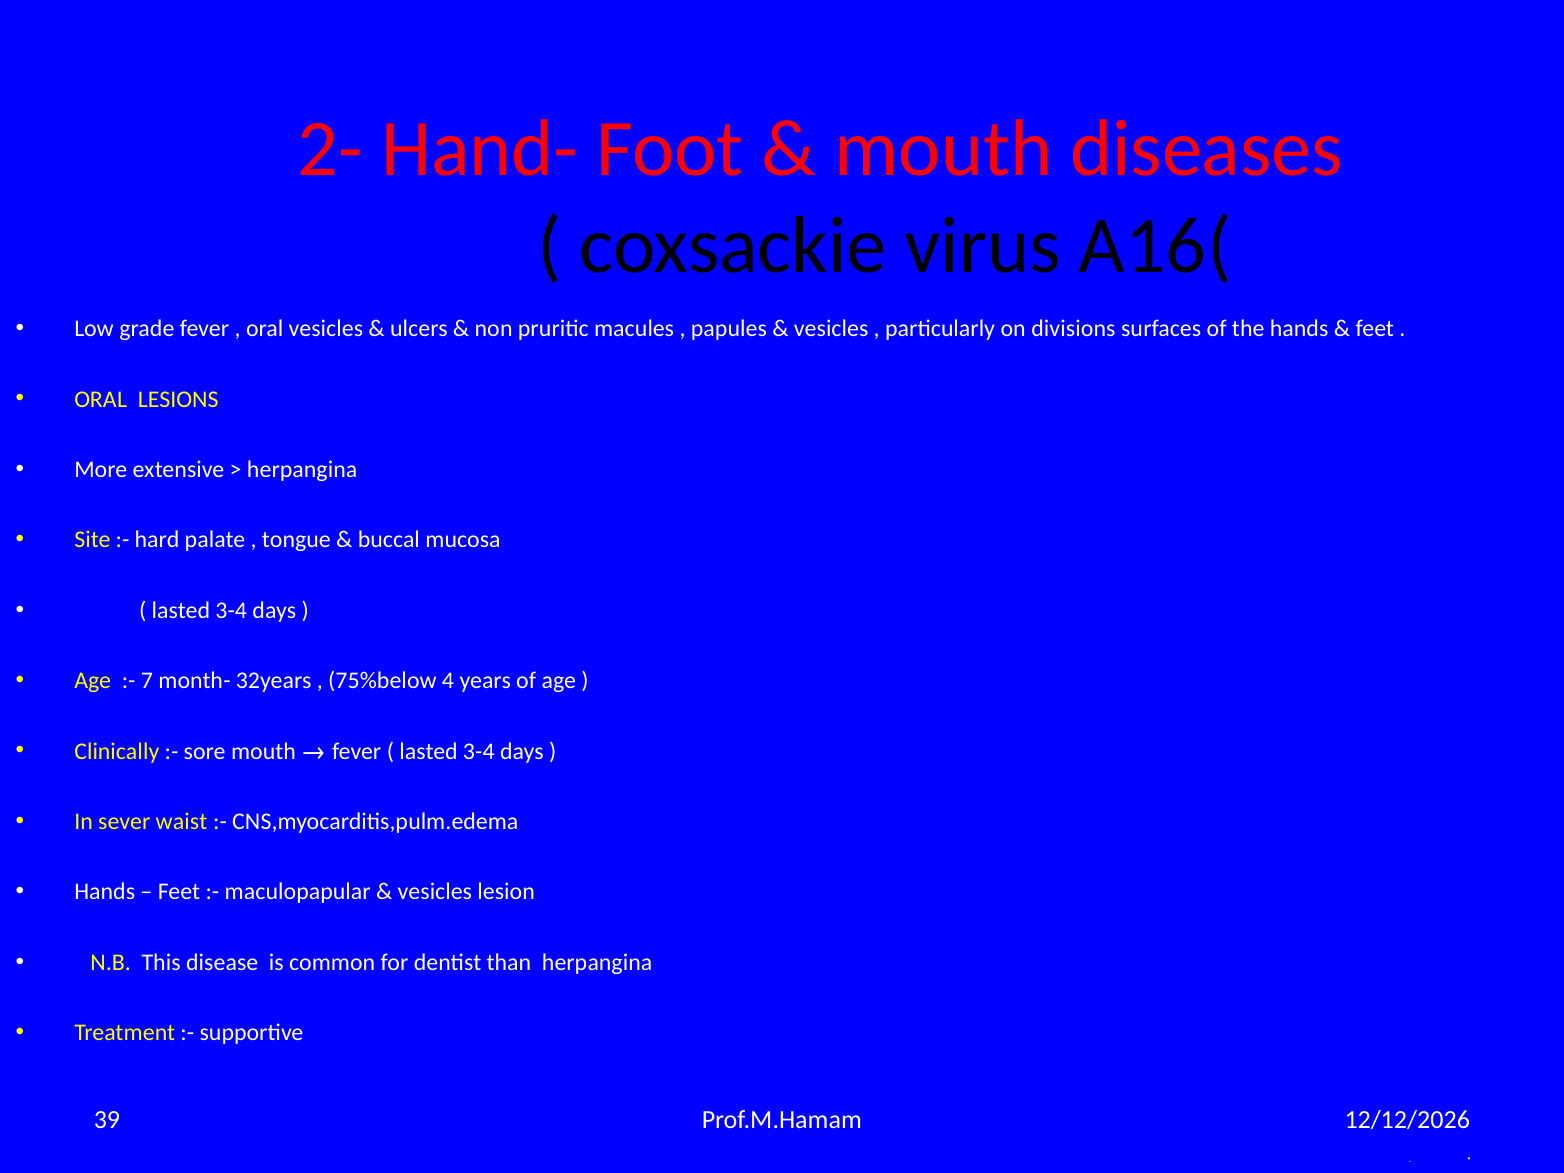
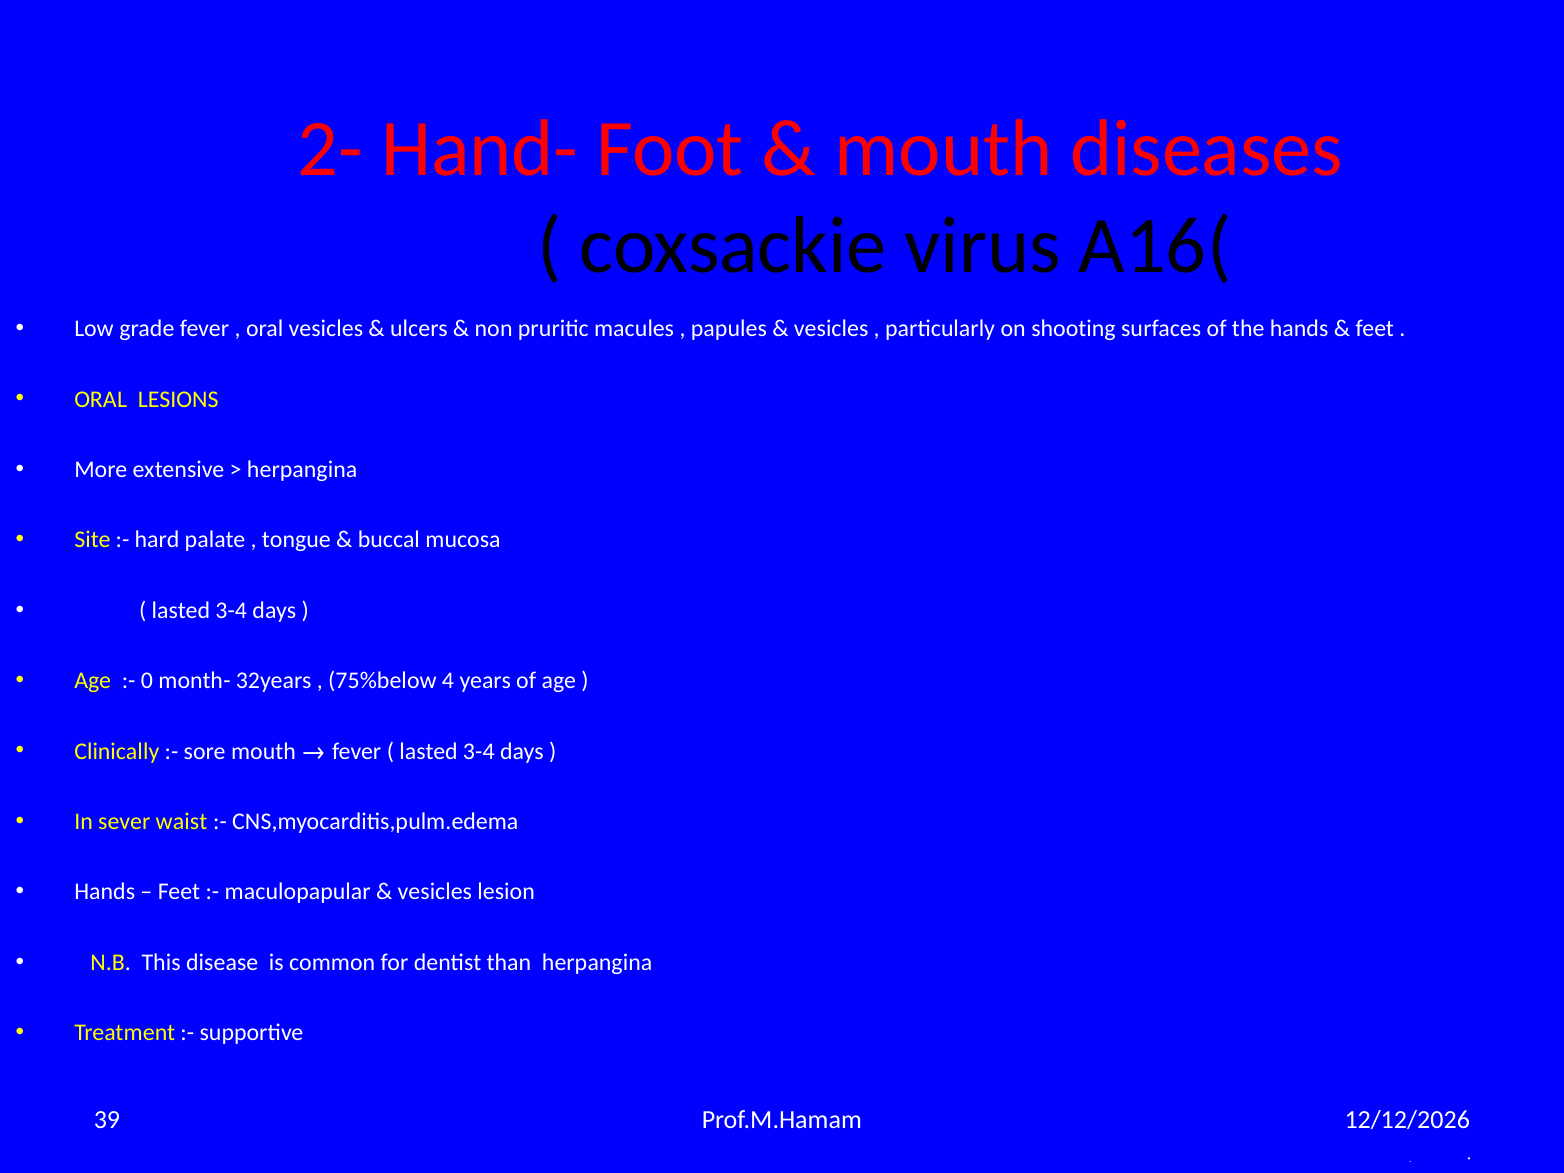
divisions: divisions -> shooting (1073, 329)
7: 7 -> 0 (147, 681)
